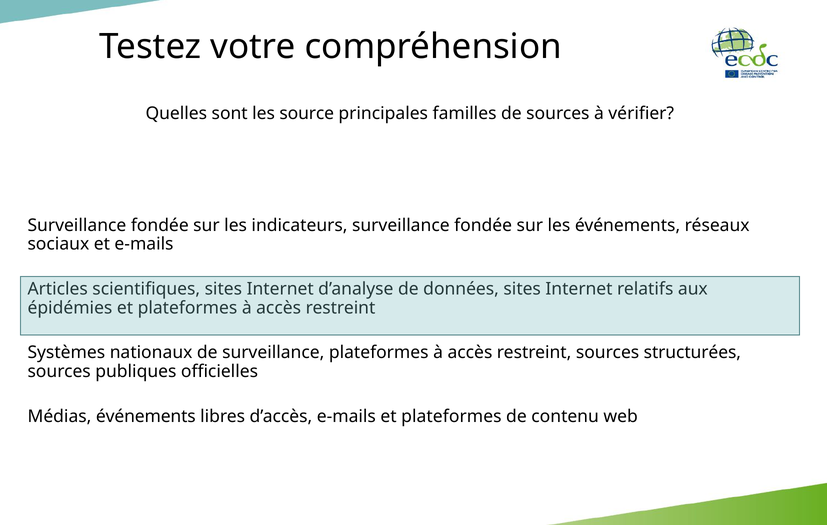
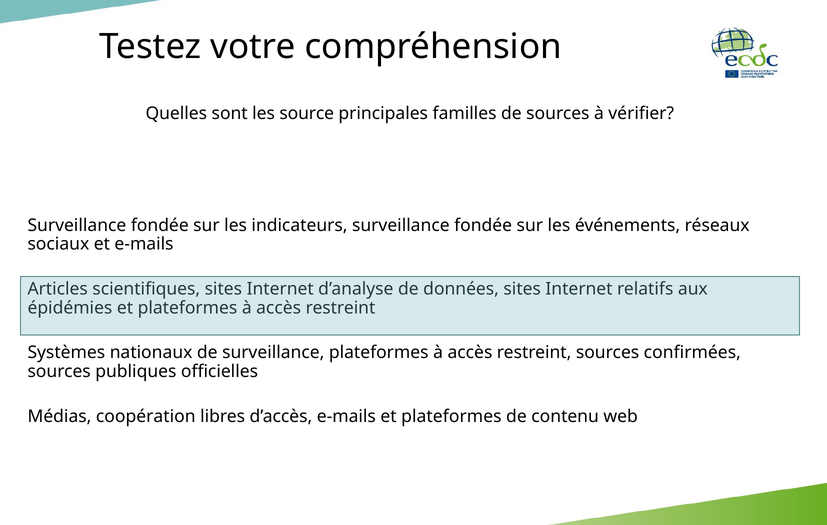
structurées: structurées -> confirmées (692, 353)
Médias événements: événements -> coopération (146, 416)
